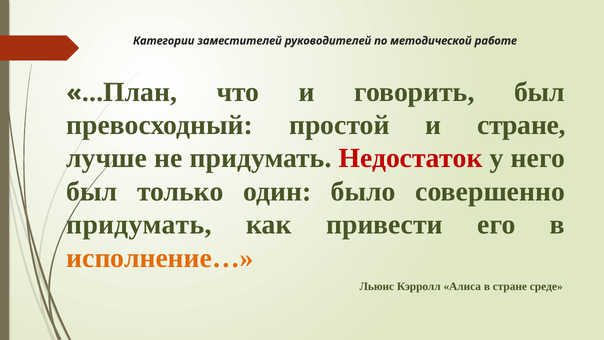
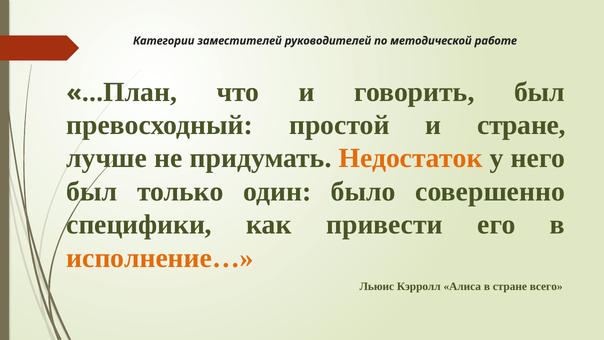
Недостаток colour: red -> orange (411, 158)
придумать: придумать -> специфики (139, 225)
среде: среде -> всего (546, 286)
